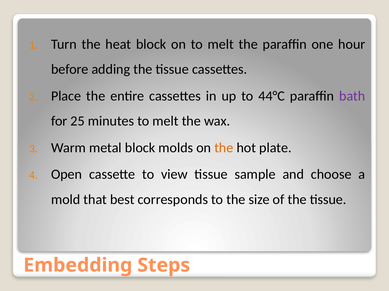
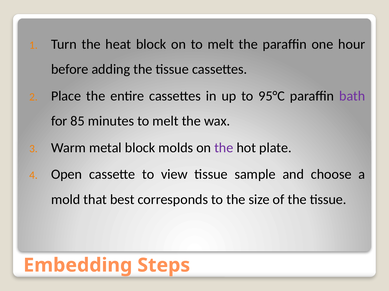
44°C: 44°C -> 95°C (272, 96)
25: 25 -> 85 (78, 121)
the colour: orange -> purple (224, 148)
